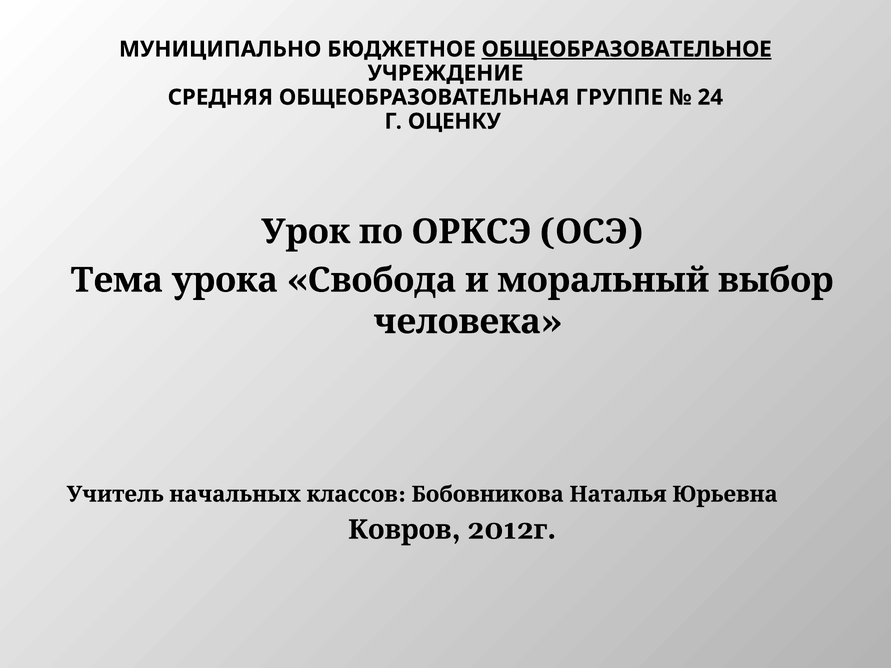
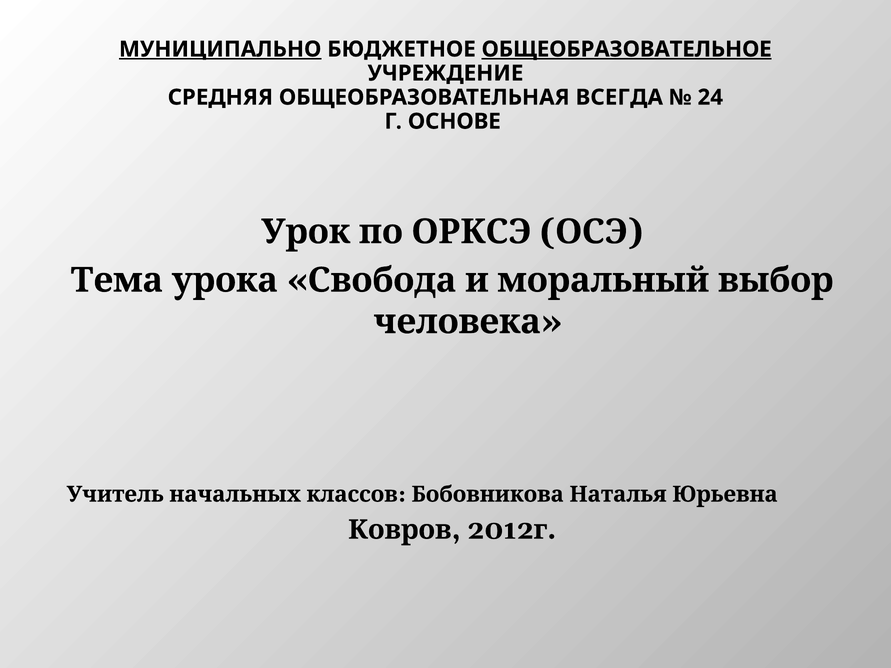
МУНИЦИПАЛЬНО underline: none -> present (220, 49)
ГРУППЕ: ГРУППЕ -> ВСЕГДА (619, 97)
ОЦЕНКУ: ОЦЕНКУ -> ОСНОВЕ (454, 121)
